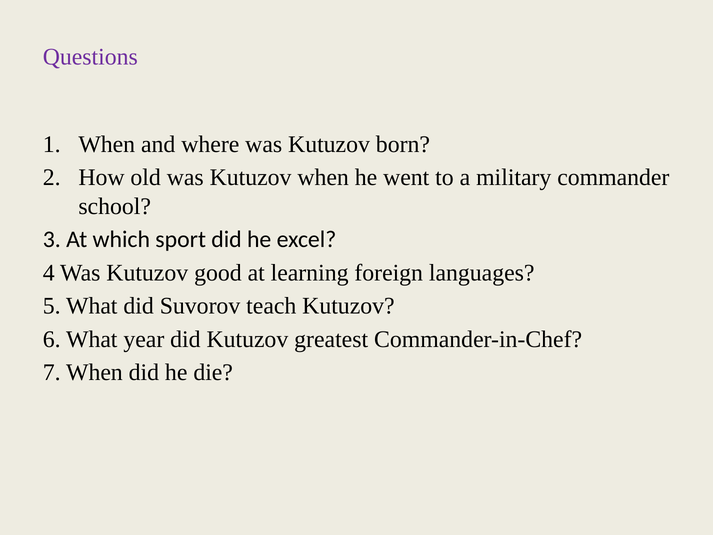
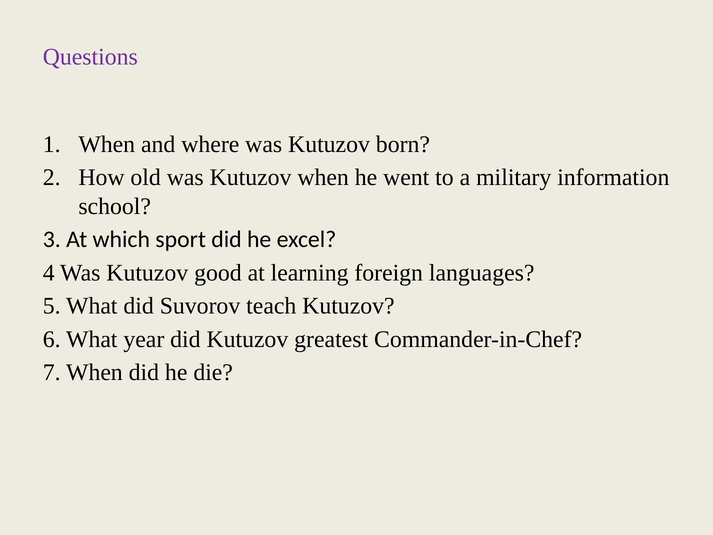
commander: commander -> information (613, 178)
